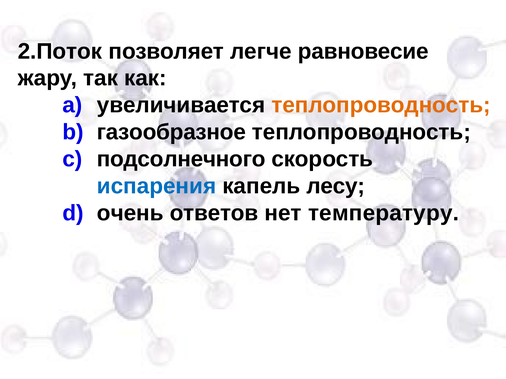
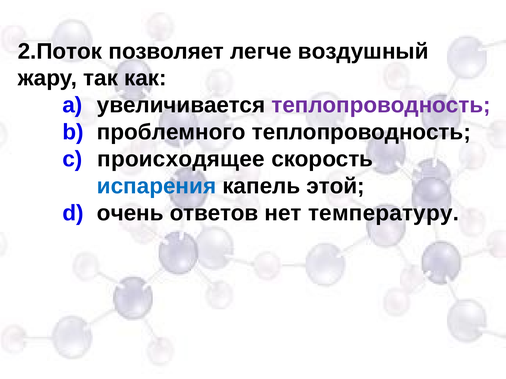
равновесие: равновесие -> воздушный (363, 51)
теплопроводность colour: orange -> purple (381, 105)
газообразное: газообразное -> проблемного (171, 132)
подсолнечного: подсолнечного -> происходящее (181, 159)
лесу: лесу -> этой (336, 186)
